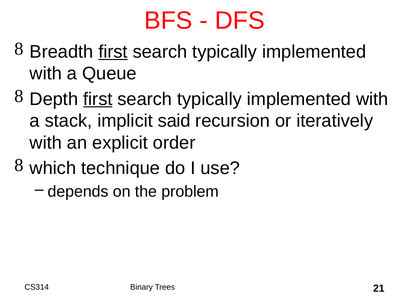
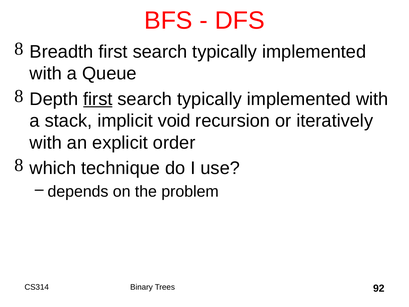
first underline: present -> none (113, 52)
said: said -> void (174, 121)
21: 21 -> 92 (379, 288)
